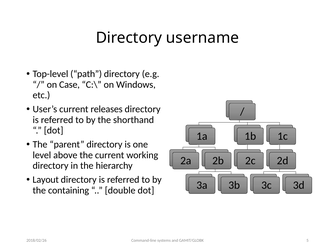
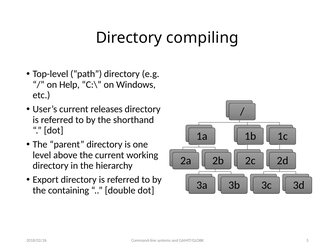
username: username -> compiling (202, 38)
Case: Case -> Help (69, 84)
Layout: Layout -> Export (46, 179)
